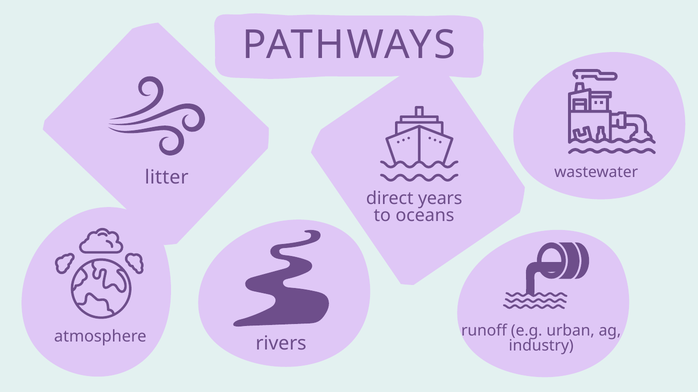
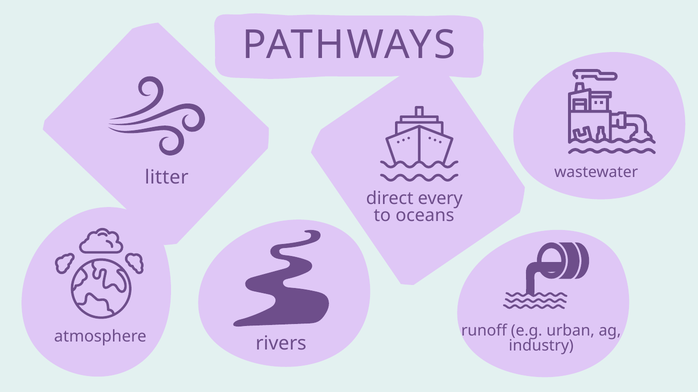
years: years -> every (440, 199)
